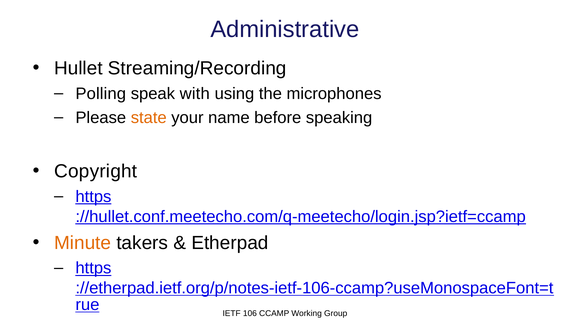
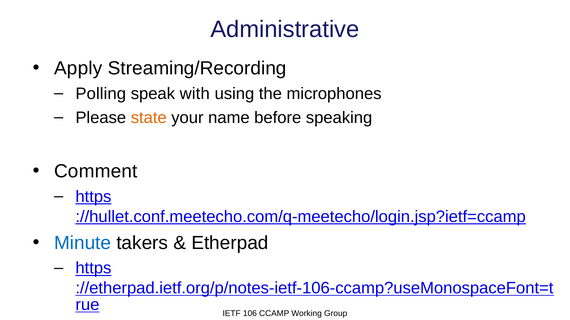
Hullet: Hullet -> Apply (78, 68)
Copyright: Copyright -> Comment (96, 172)
Minute colour: orange -> blue (83, 243)
